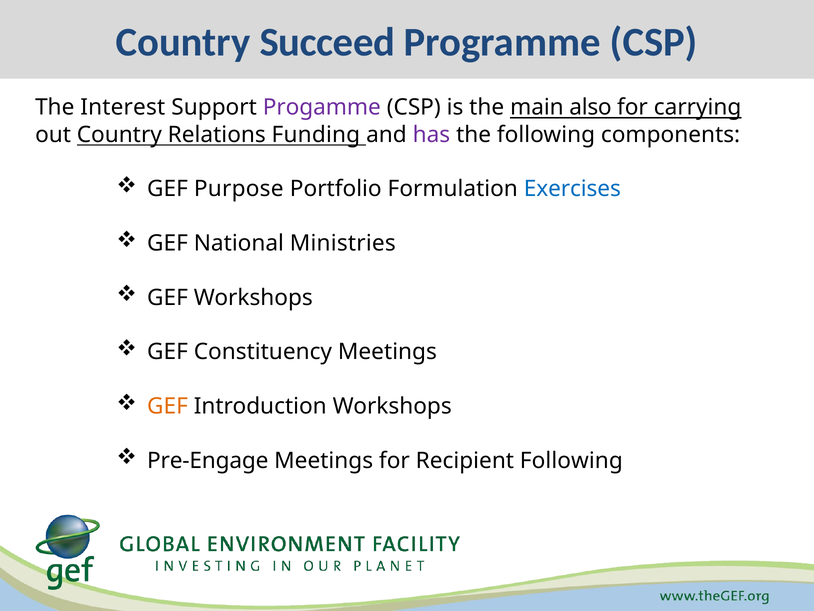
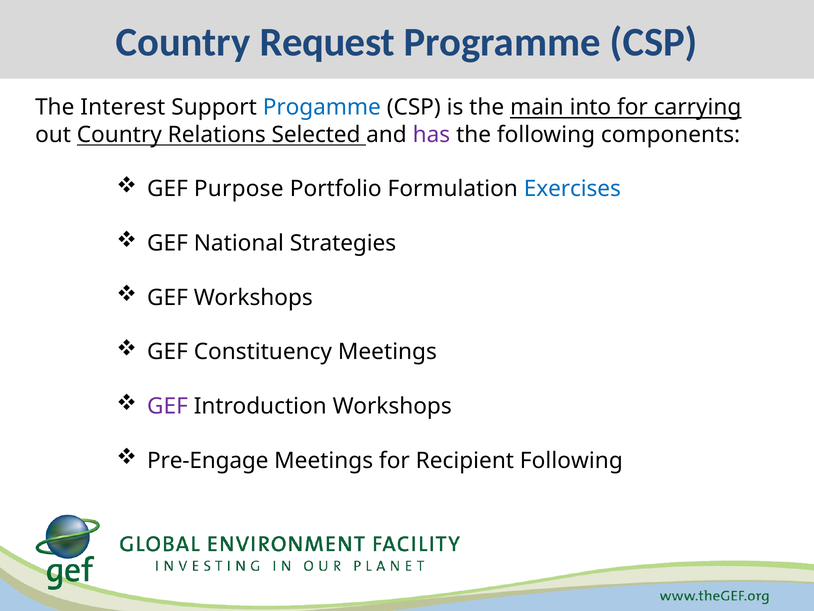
Succeed: Succeed -> Request (327, 42)
Progamme colour: purple -> blue (322, 107)
also: also -> into (590, 107)
Funding: Funding -> Selected (316, 135)
Ministries: Ministries -> Strategies (343, 243)
GEF colour: orange -> purple (167, 406)
